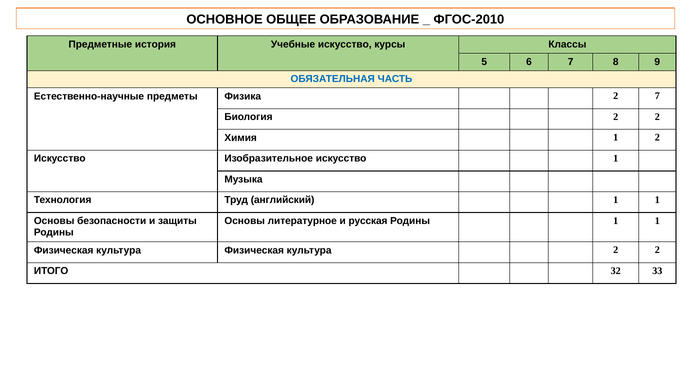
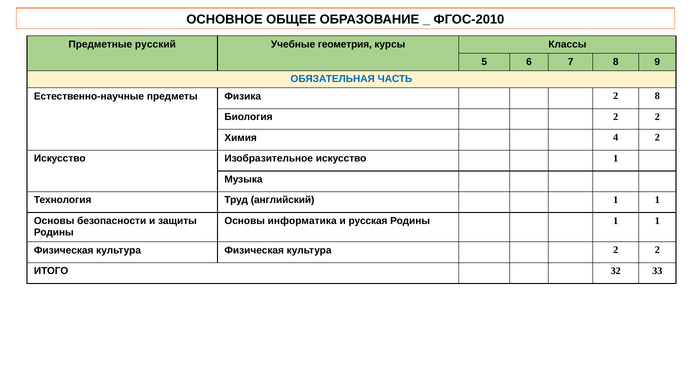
история: история -> русский (155, 44)
Учебные искусство: искусство -> геометрия (345, 44)
2 7: 7 -> 8 (657, 96)
Химия 1: 1 -> 4 (616, 138)
литературное: литературное -> информатика (302, 221)
